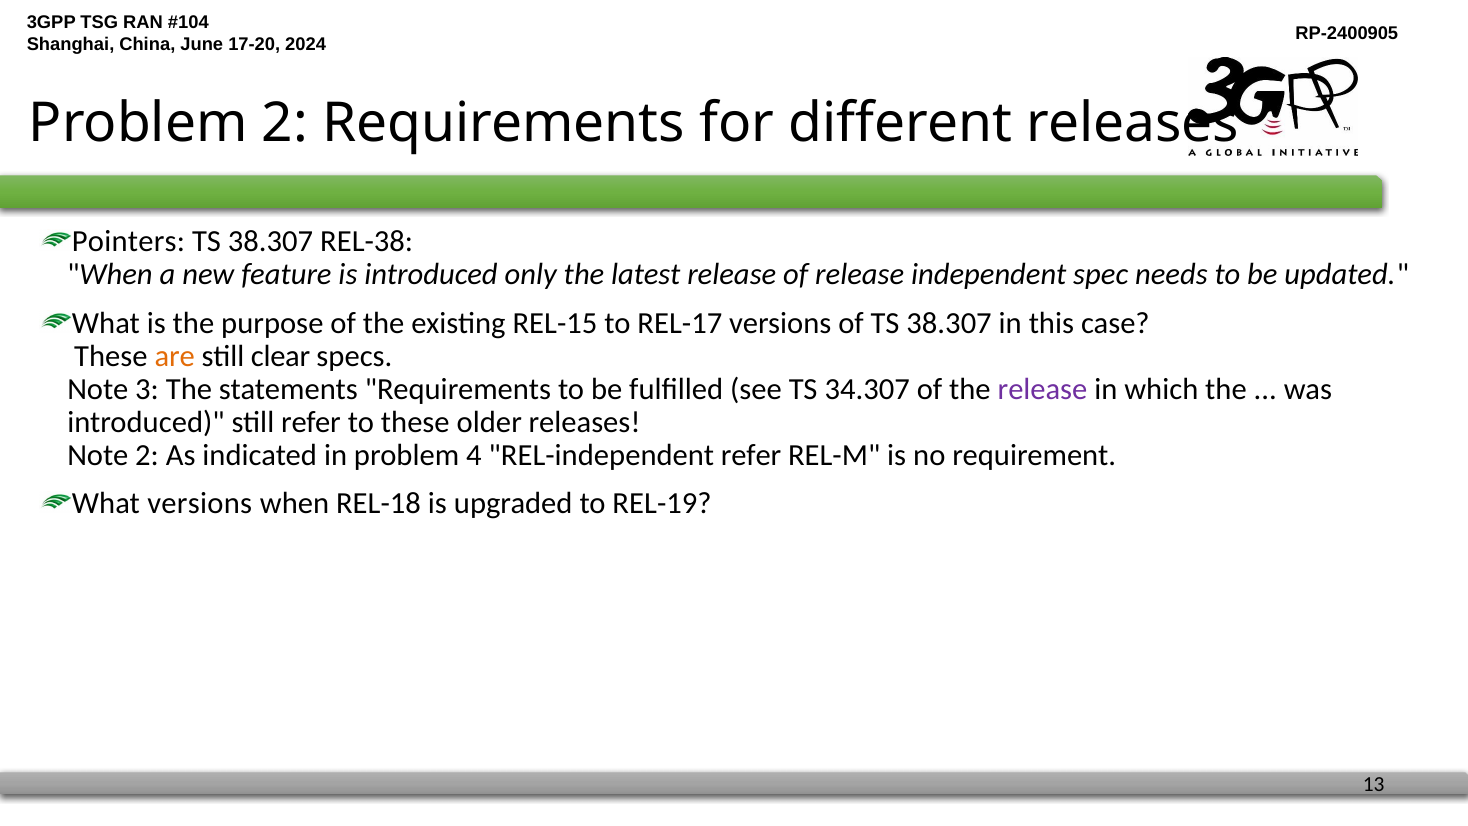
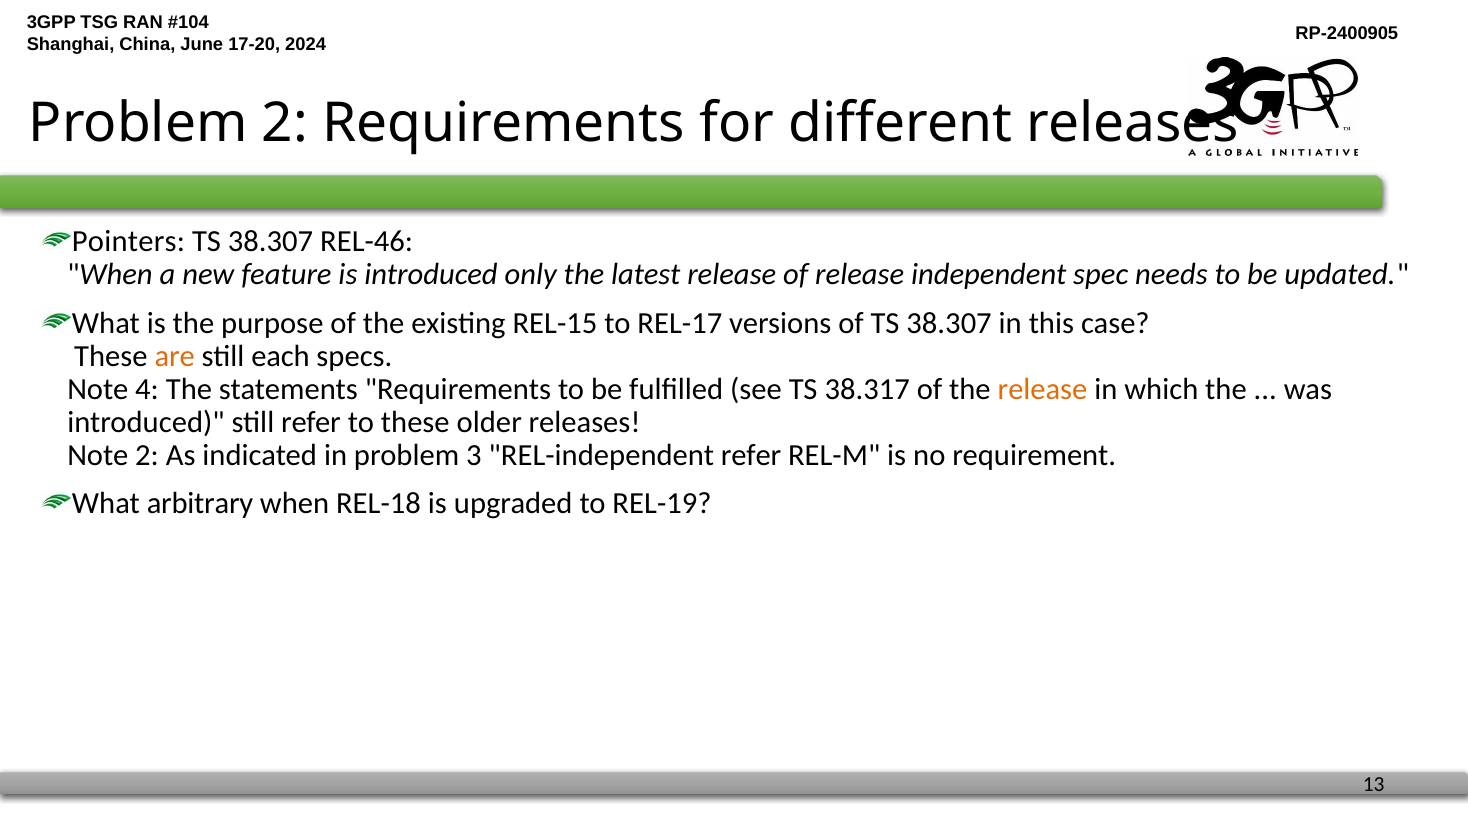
REL-38: REL-38 -> REL-46 (367, 242)
clear: clear -> each (280, 356)
3: 3 -> 4 (147, 389)
34.307: 34.307 -> 38.317 (867, 389)
release colour: purple -> orange (1043, 389)
4: 4 -> 3 (474, 455)
What versions: versions -> arbitrary (200, 503)
